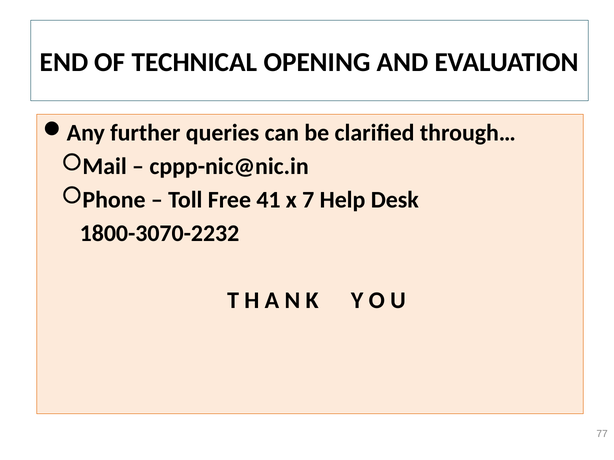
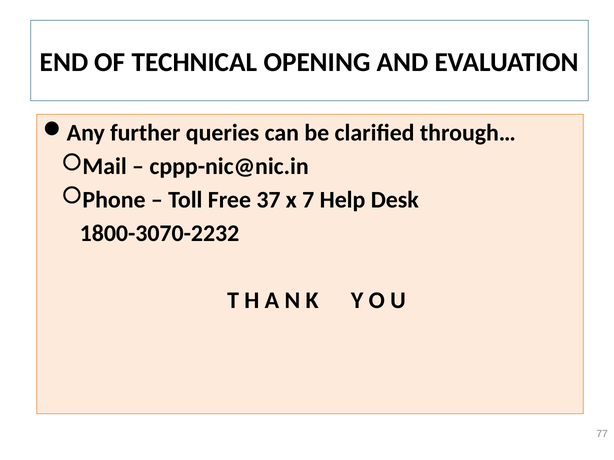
41: 41 -> 37 (268, 200)
